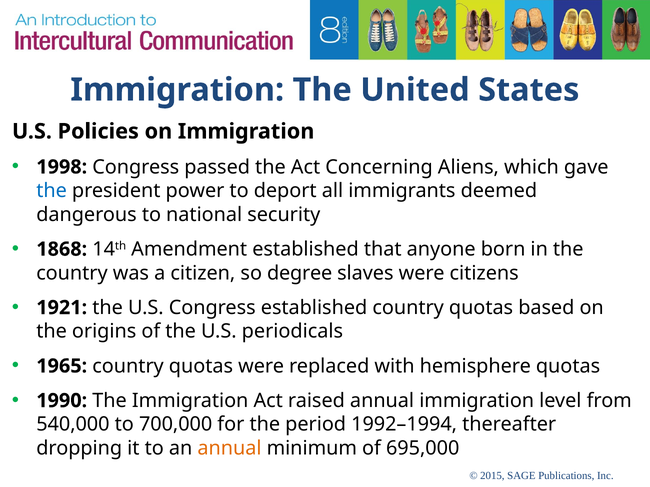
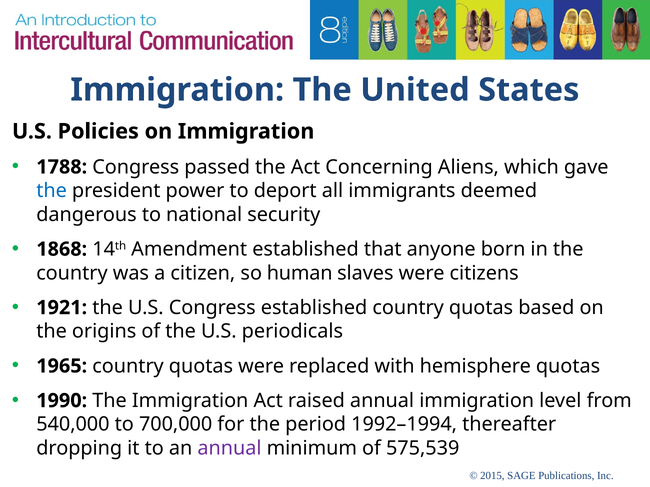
1998: 1998 -> 1788 (62, 167)
degree: degree -> human (300, 273)
annual colour: orange -> purple (229, 449)
695,000: 695,000 -> 575,539 (423, 449)
